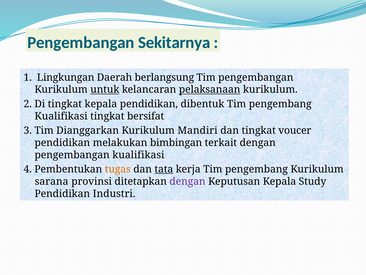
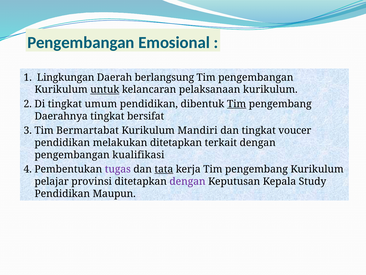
Sekitarnya: Sekitarnya -> Emosional (174, 43)
pelaksanaan underline: present -> none (210, 89)
tingkat kepala: kepala -> umum (101, 104)
Tim underline: none -> present (237, 104)
Kualifikasi: Kualifikasi -> Daerahnya (61, 116)
Dianggarkan: Dianggarkan -> Bermartabat (88, 130)
melakukan bimbingan: bimbingan -> ditetapkan (176, 142)
tugas colour: orange -> purple (118, 169)
sarana: sarana -> pelajar (52, 181)
Industri: Industri -> Maupun (114, 193)
